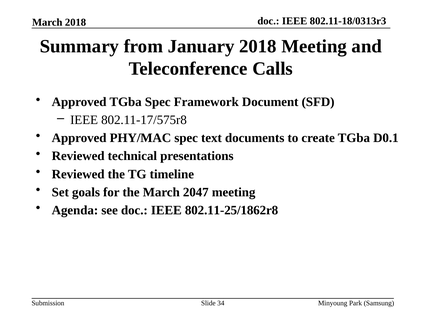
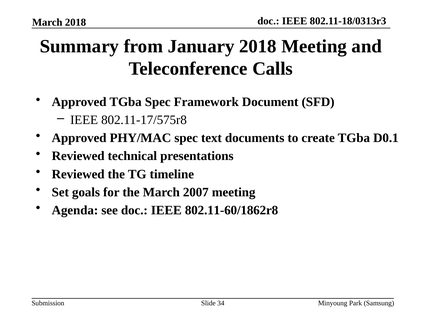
2047: 2047 -> 2007 (196, 192)
802.11-25/1862r8: 802.11-25/1862r8 -> 802.11-60/1862r8 (232, 210)
